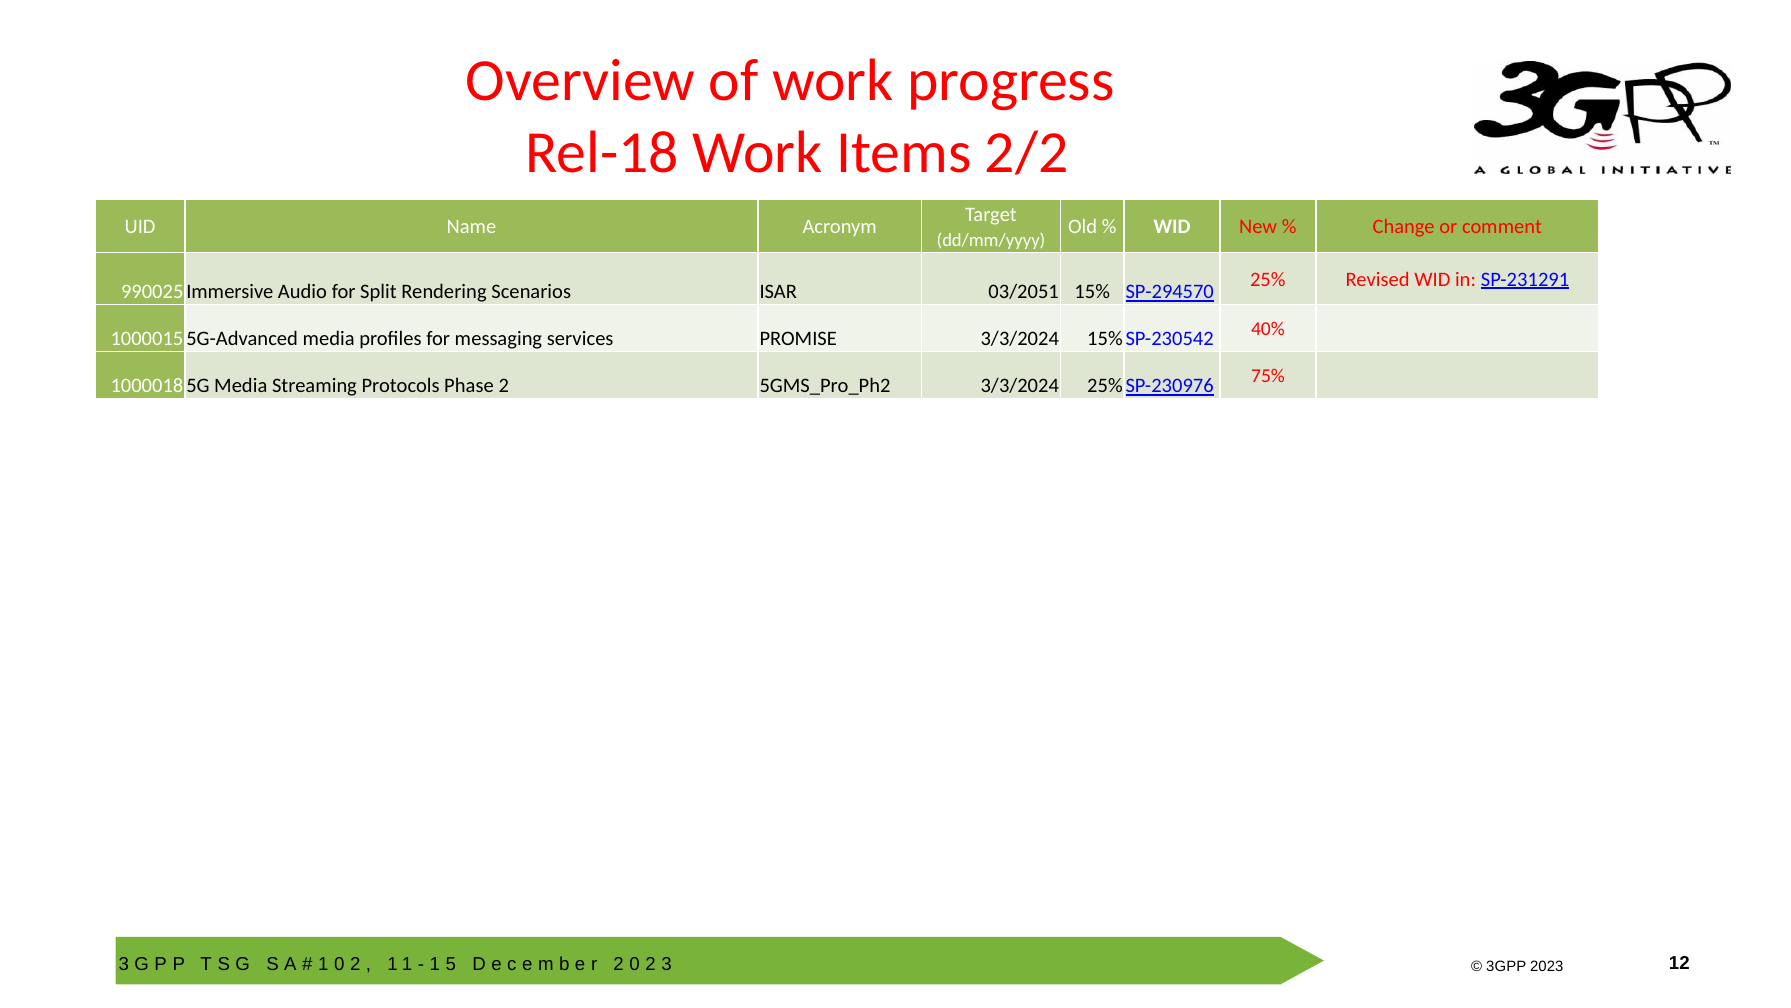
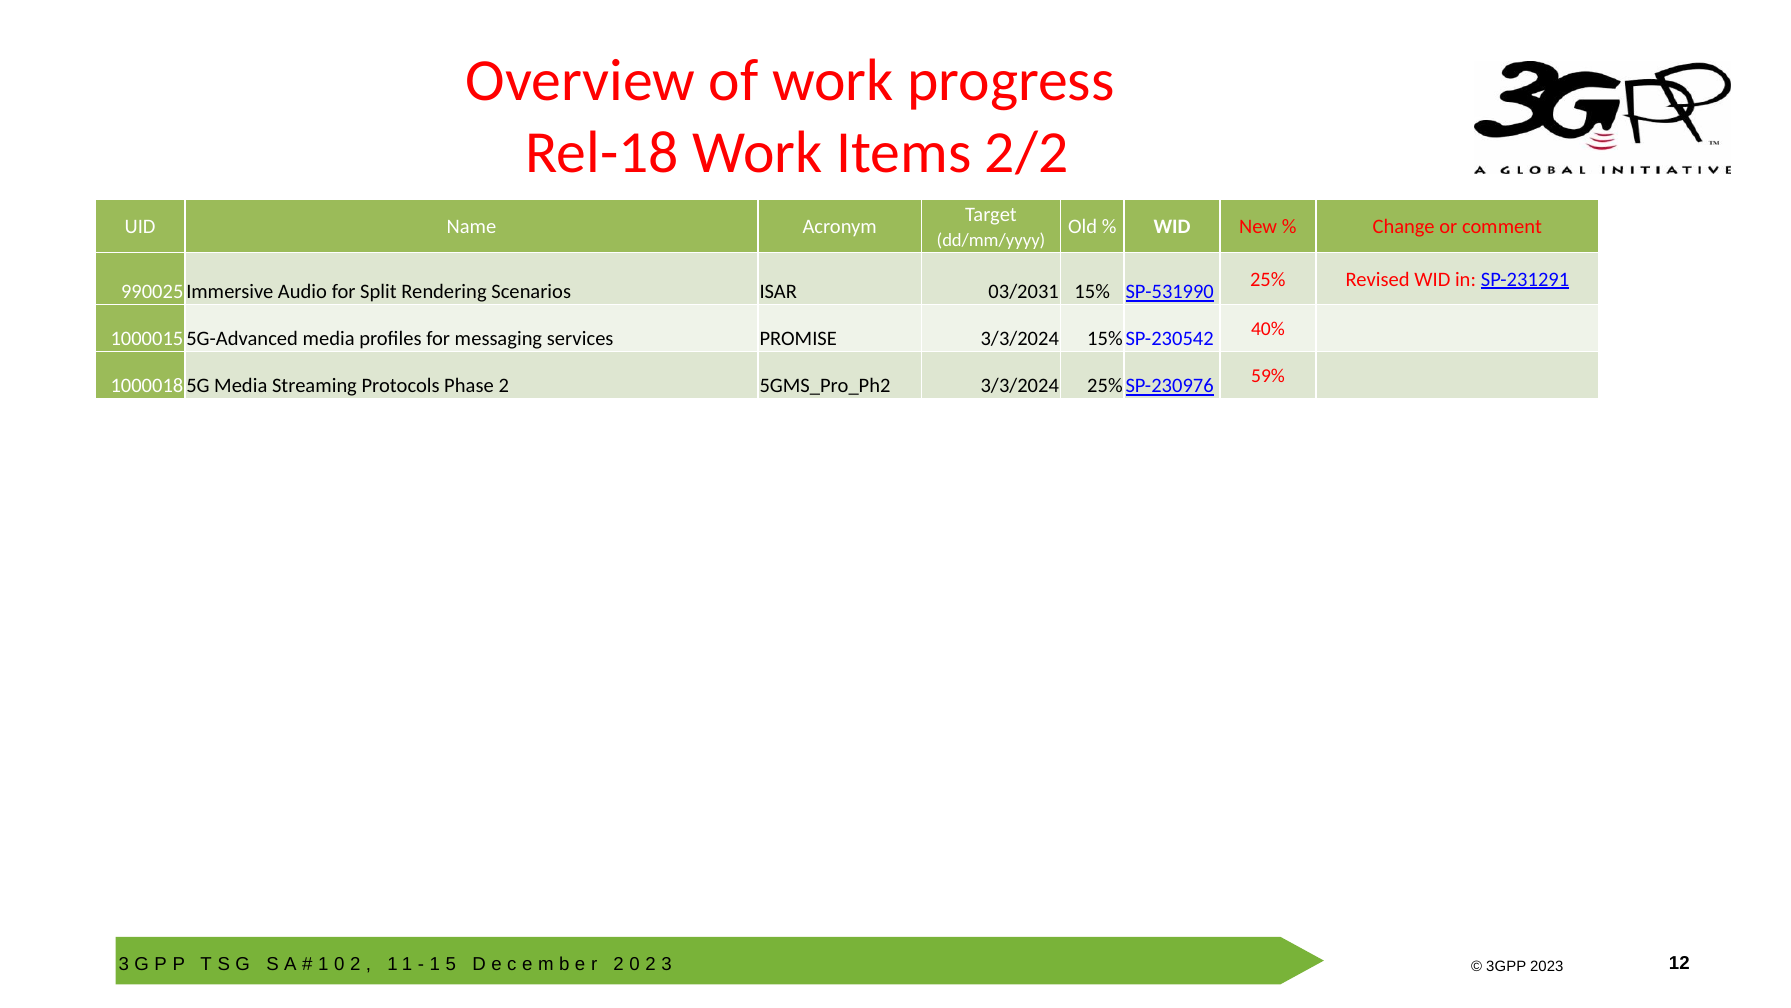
03/2051: 03/2051 -> 03/2031 (1024, 292)
SP-294570: SP-294570 -> SP-531990 (1170, 292)
75%: 75% -> 59% (1268, 376)
